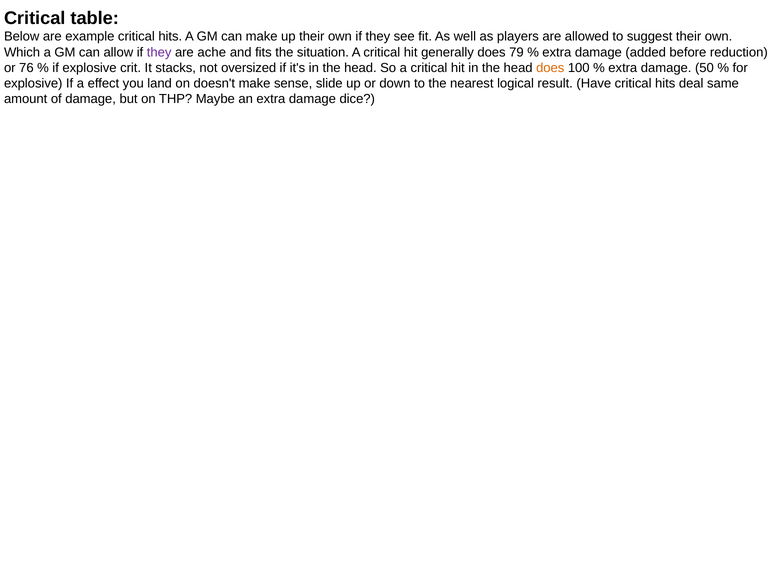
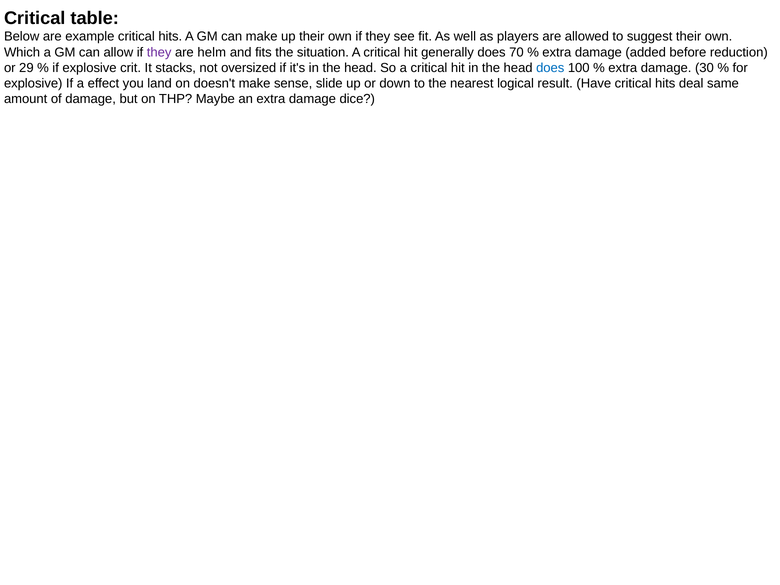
ache: ache -> helm (212, 52)
79: 79 -> 70 (516, 52)
76: 76 -> 29 (26, 68)
does colour: orange -> blue (550, 68)
50: 50 -> 30 (704, 68)
